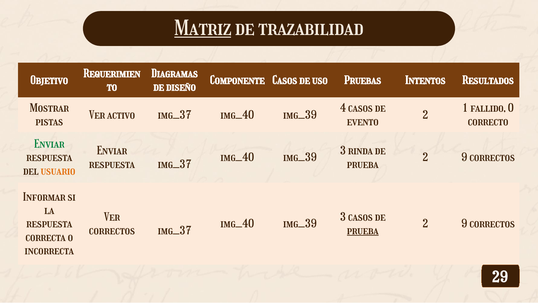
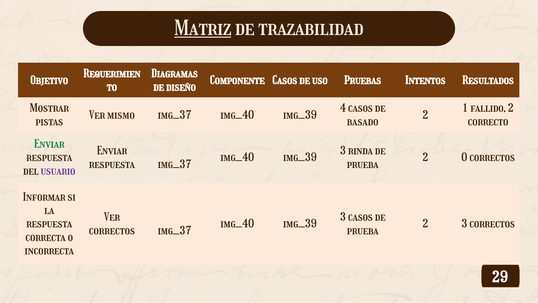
fallido 0: 0 -> 2 (511, 108)
activo: activo -> mismo (121, 115)
evento: evento -> basado (363, 122)
9: 9 -> 0 (464, 157)
usuario colour: orange -> purple (58, 171)
9: 9 -> 3 (464, 224)
prueba underline: present -> none (363, 230)
